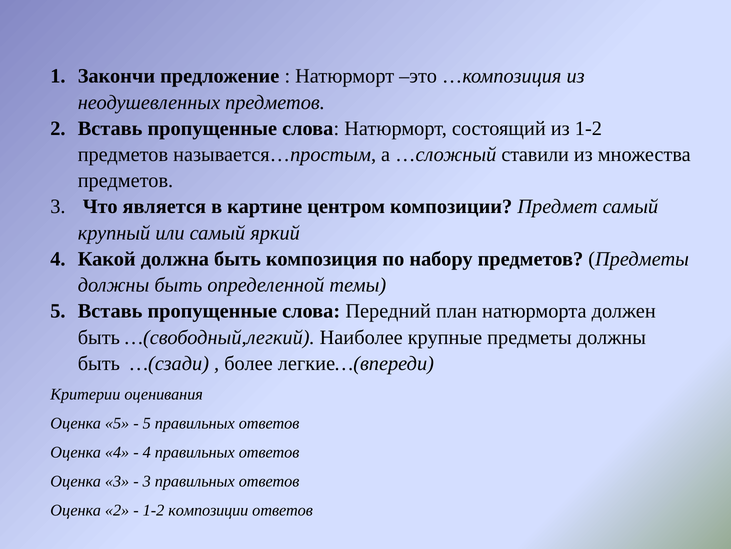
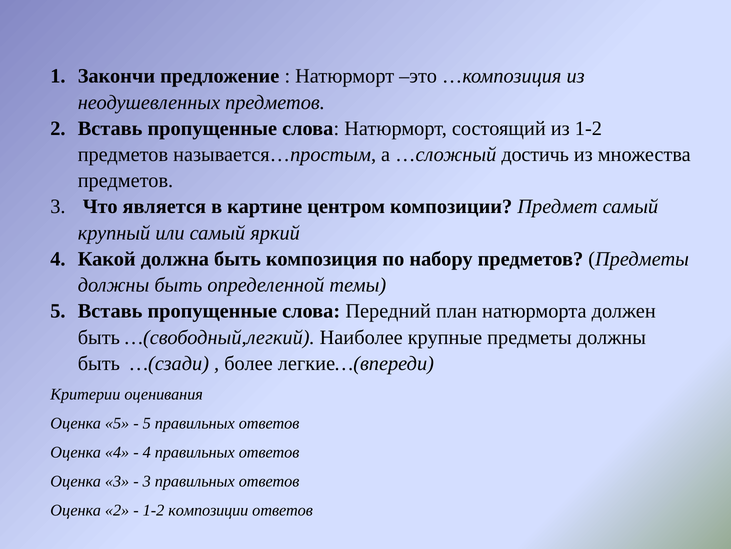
ставили: ставили -> достичь (535, 154)
